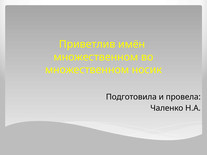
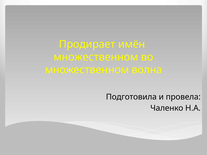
Приветлив: Приветлив -> Продирает (87, 44)
носик: носик -> волна (147, 70)
